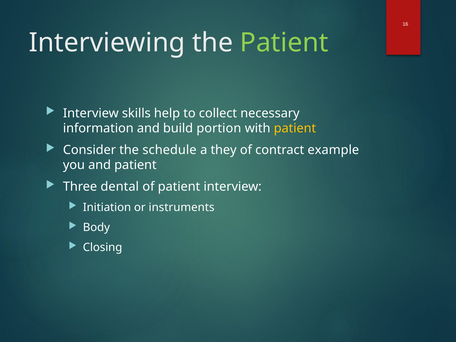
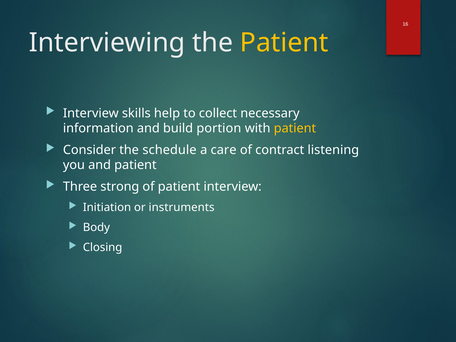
Patient colour: light green -> yellow (284, 43)
they: they -> care (224, 150)
example: example -> listening (333, 150)
dental: dental -> strong (120, 187)
